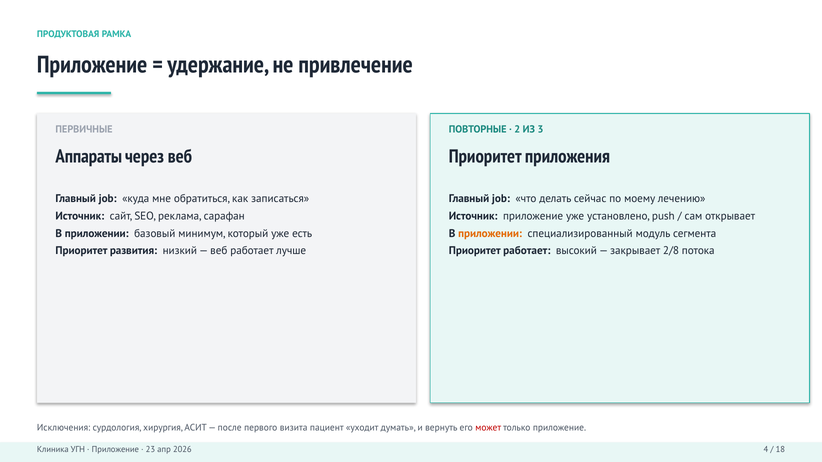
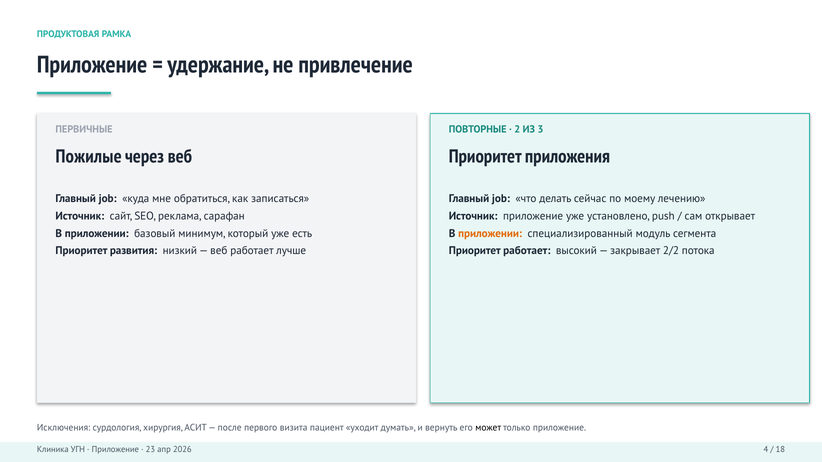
Аппараты: Аппараты -> Пожилые (89, 157)
2/8: 2/8 -> 2/2 (671, 251)
может colour: red -> black (488, 428)
